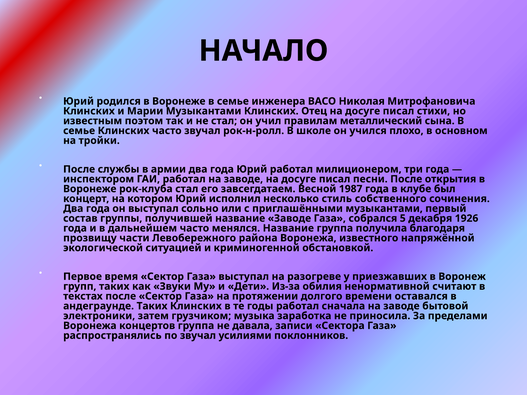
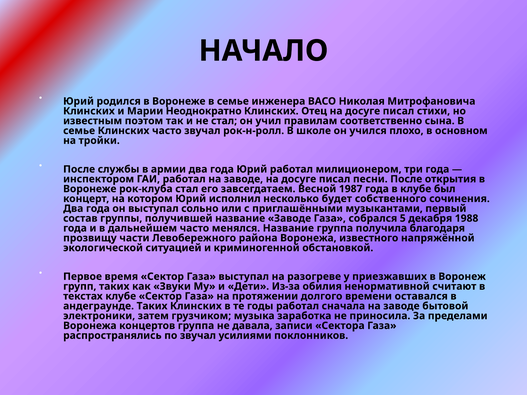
Марии Музыкантами: Музыкантами -> Неоднократно (204, 111)
металлический: металлический -> соответственно (381, 121)
стиль: стиль -> будет (337, 199)
1926: 1926 -> 1988 (467, 218)
текстах после: после -> клубе (121, 296)
